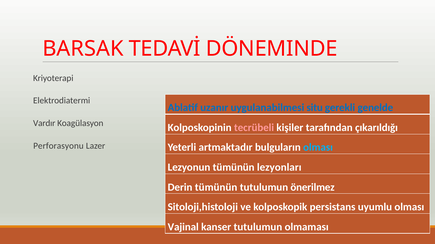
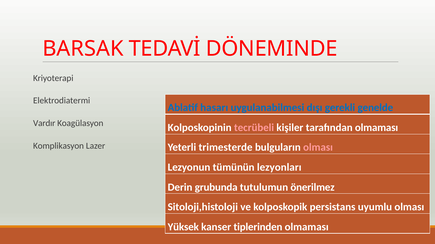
uzanır: uzanır -> hasarı (214, 108)
situ: situ -> dışı (315, 108)
tarafından çıkarıldığı: çıkarıldığı -> olmaması (377, 128)
Perforasyonu: Perforasyonu -> Komplikasyon (59, 146)
artmaktadır: artmaktadır -> trimesterde (226, 148)
olması colour: light blue -> pink (318, 148)
Derin tümünün: tümünün -> grubunda (216, 188)
Vajinal: Vajinal -> Yüksek (183, 227)
kanser tutulumun: tutulumun -> tiplerinden (258, 227)
